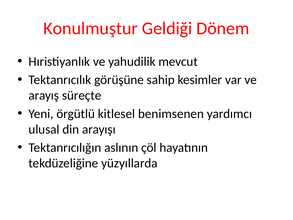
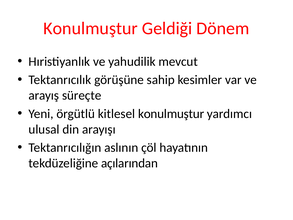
kitlesel benimsenen: benimsenen -> konulmuştur (171, 114)
yüzyıllarda: yüzyıllarda -> açılarından (129, 163)
